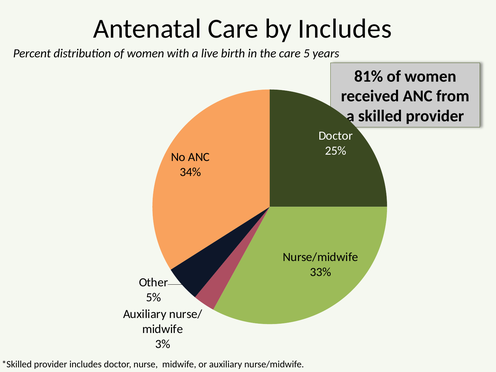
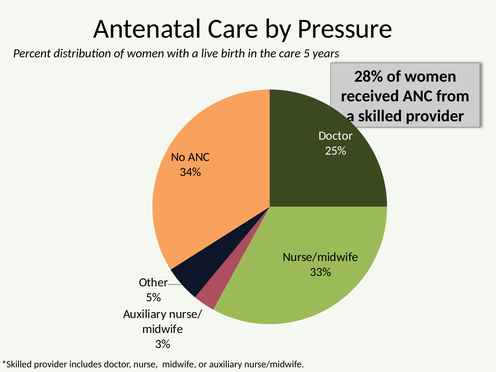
by Includes: Includes -> Pressure (345, 29)
81%: 81% -> 28% (369, 76)
